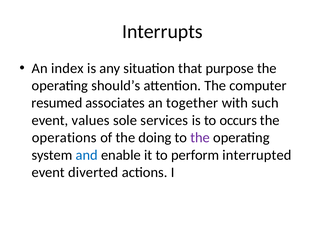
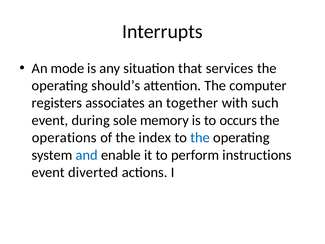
index: index -> mode (67, 68)
purpose: purpose -> services (230, 68)
resumed: resumed -> registers (57, 103)
values: values -> during (91, 120)
services: services -> memory (164, 120)
doing: doing -> index (155, 138)
the colour: purple -> blue (200, 138)
interrupted: interrupted -> instructions (257, 155)
